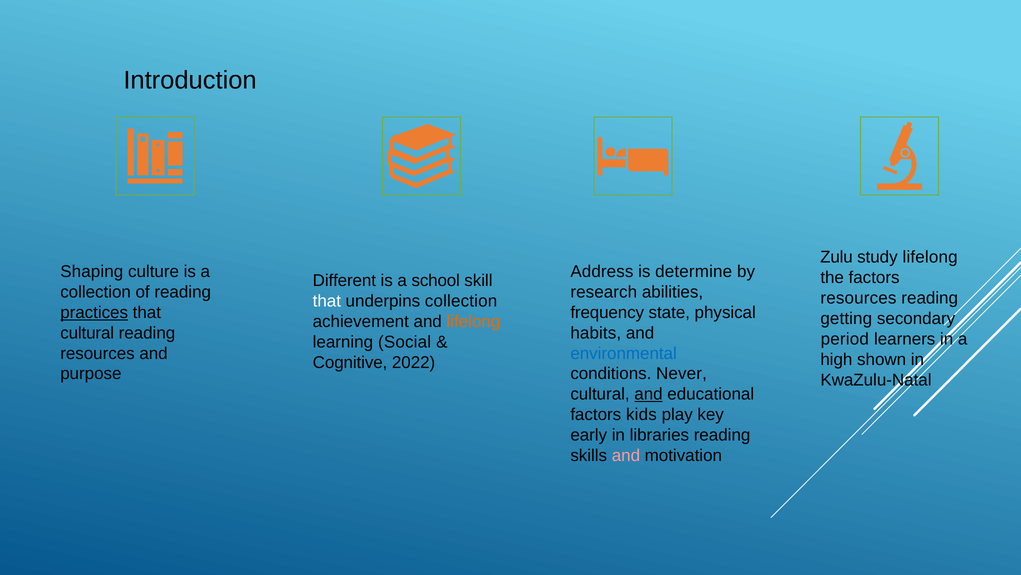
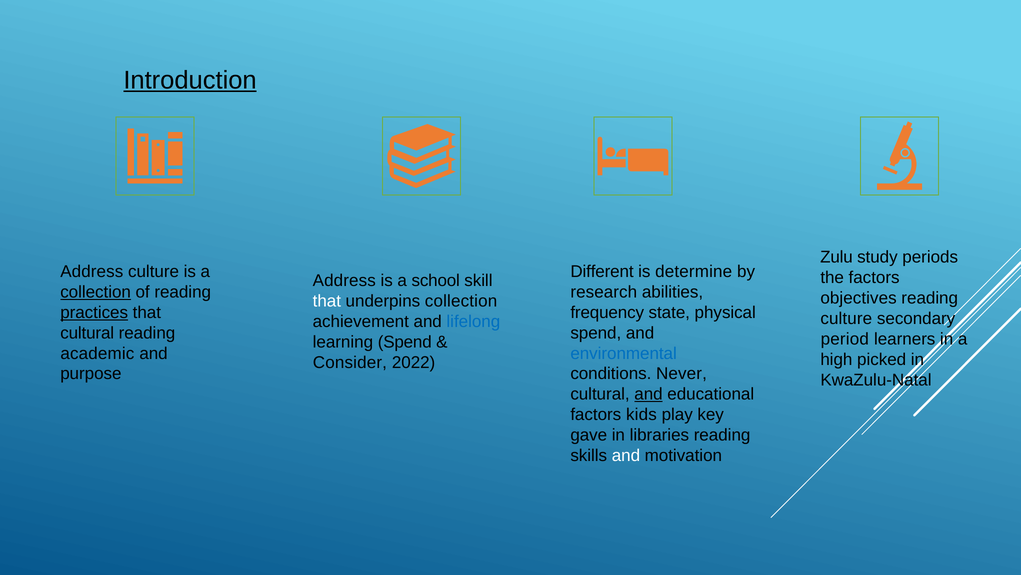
Introduction underline: none -> present (190, 80)
study lifelong: lifelong -> periods (930, 257)
Shaping: Shaping -> Address (92, 271)
Address: Address -> Different (602, 271)
Different: Different -> Address (344, 280)
collection underline: none -> present (96, 292)
resources: resources -> objectives (859, 298)
getting: getting -> culture (846, 318)
lifelong colour: orange -> blue (473, 321)
habits: habits -> spend (596, 333)
learning Social: Social -> Spend (405, 342)
resources: resources -> academic (97, 353)
shown: shown -> picked (882, 359)
Cognitive: Cognitive -> Consider (350, 362)
early: early -> gave (589, 435)
and colour: pink -> white (626, 455)
